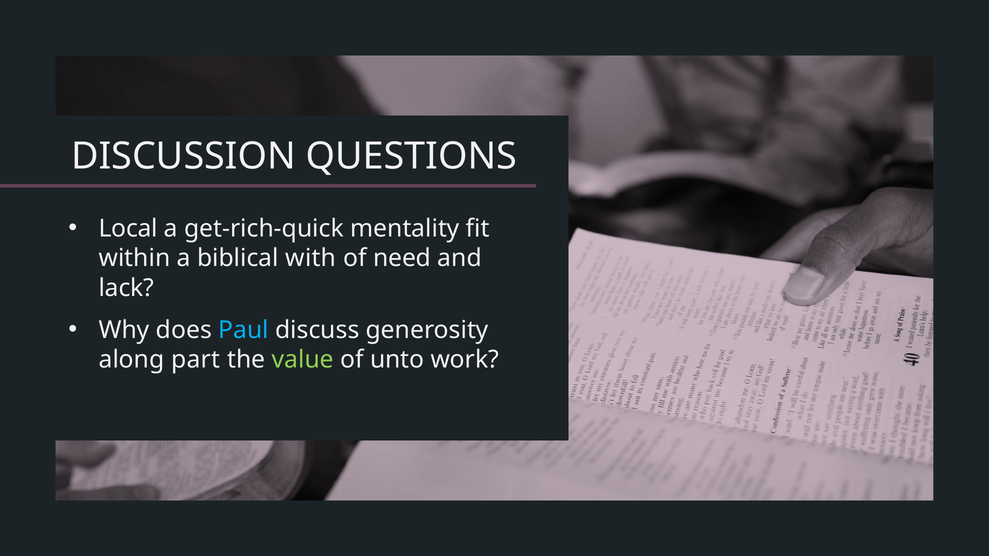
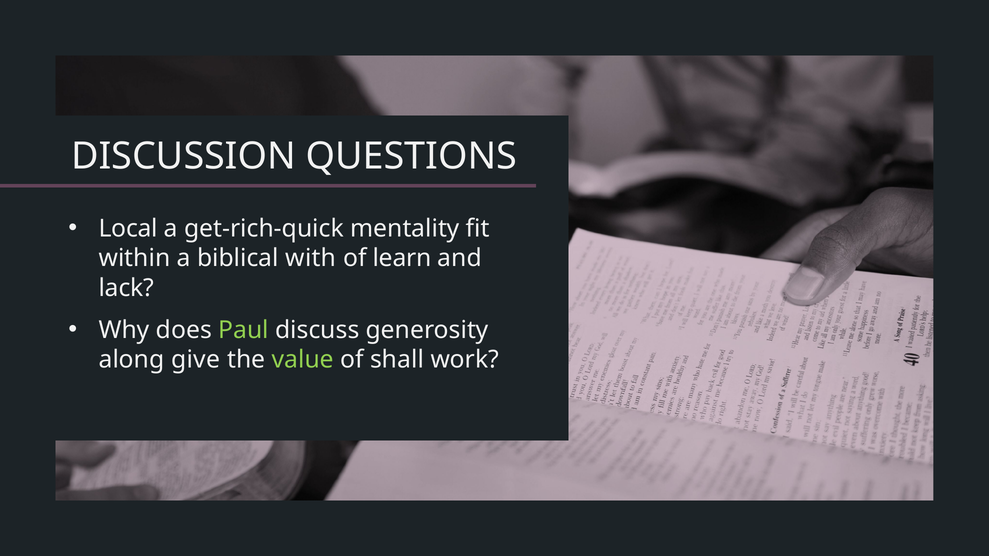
need: need -> learn (402, 258)
Paul colour: light blue -> light green (244, 330)
part: part -> give (196, 360)
unto: unto -> shall (397, 360)
